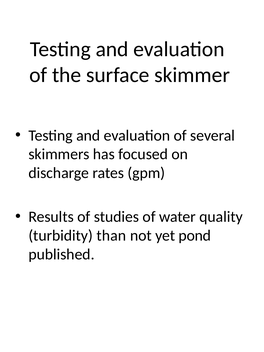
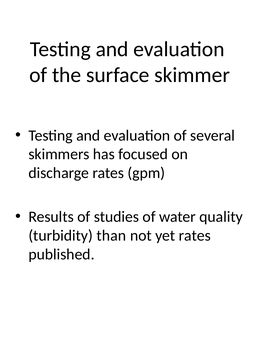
yet pond: pond -> rates (195, 236)
